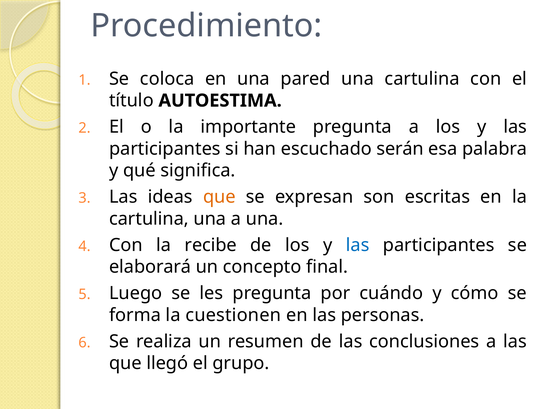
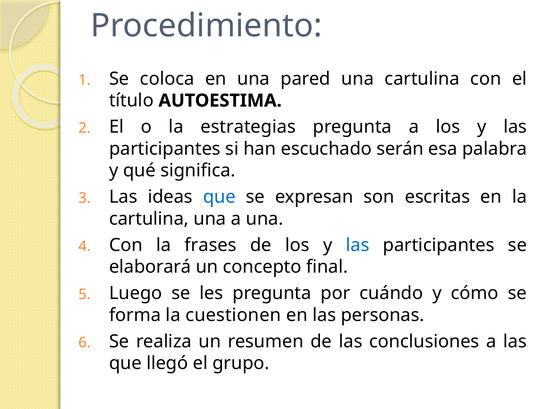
importante: importante -> estrategias (248, 127)
que colour: orange -> blue (219, 197)
recibe: recibe -> frases (211, 245)
